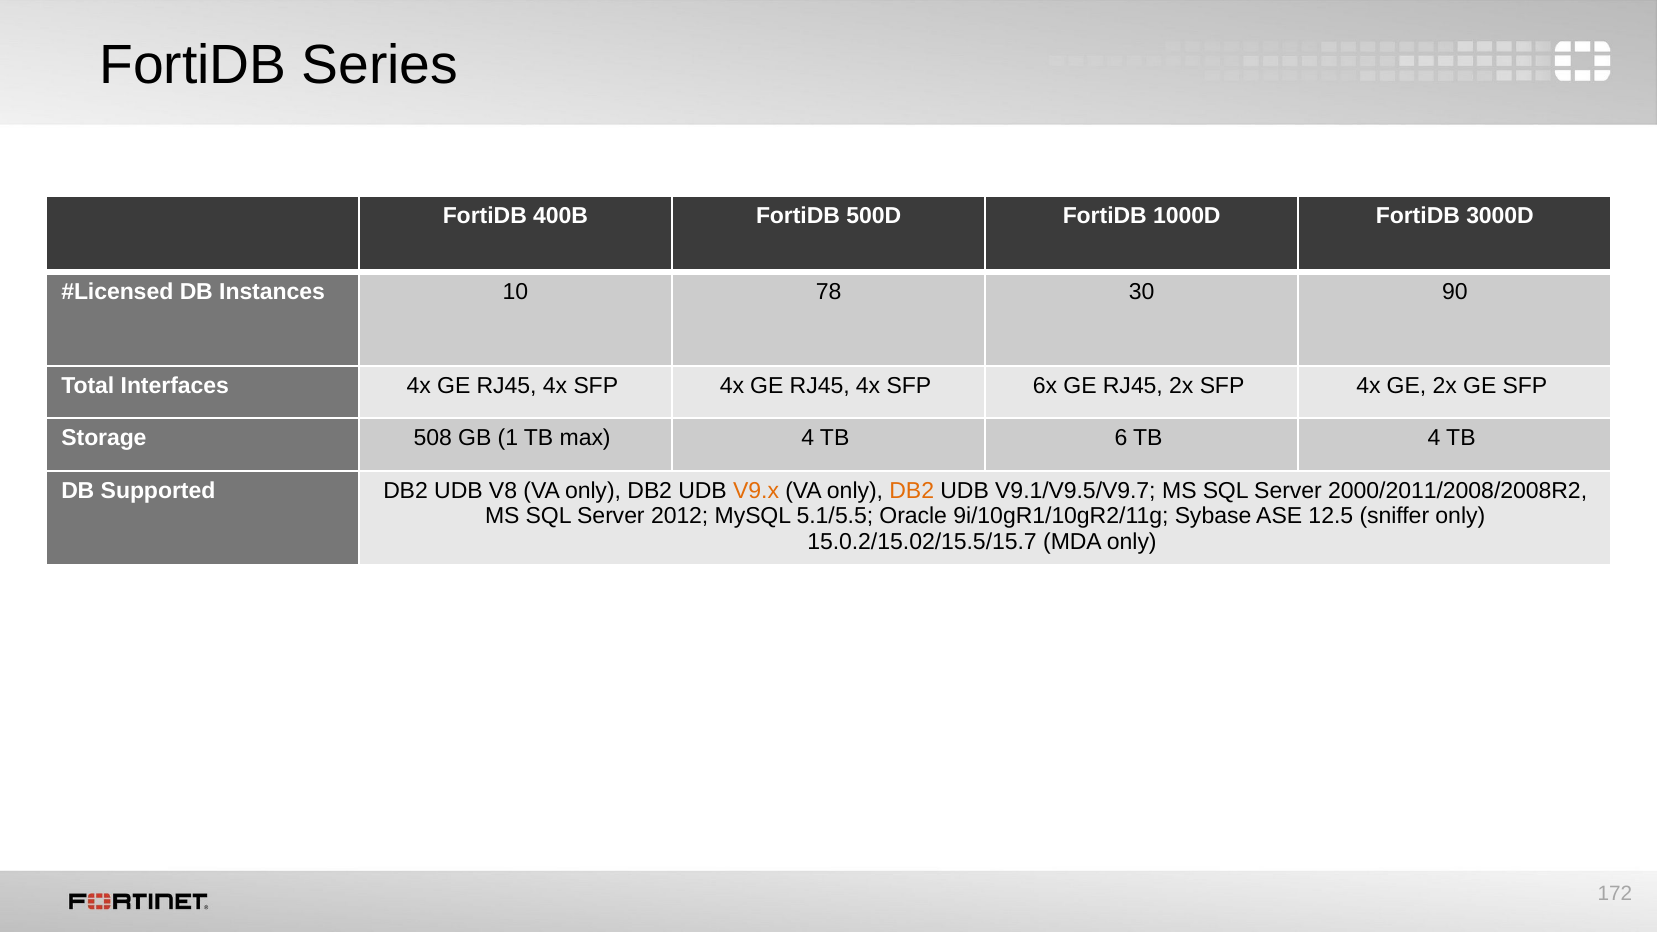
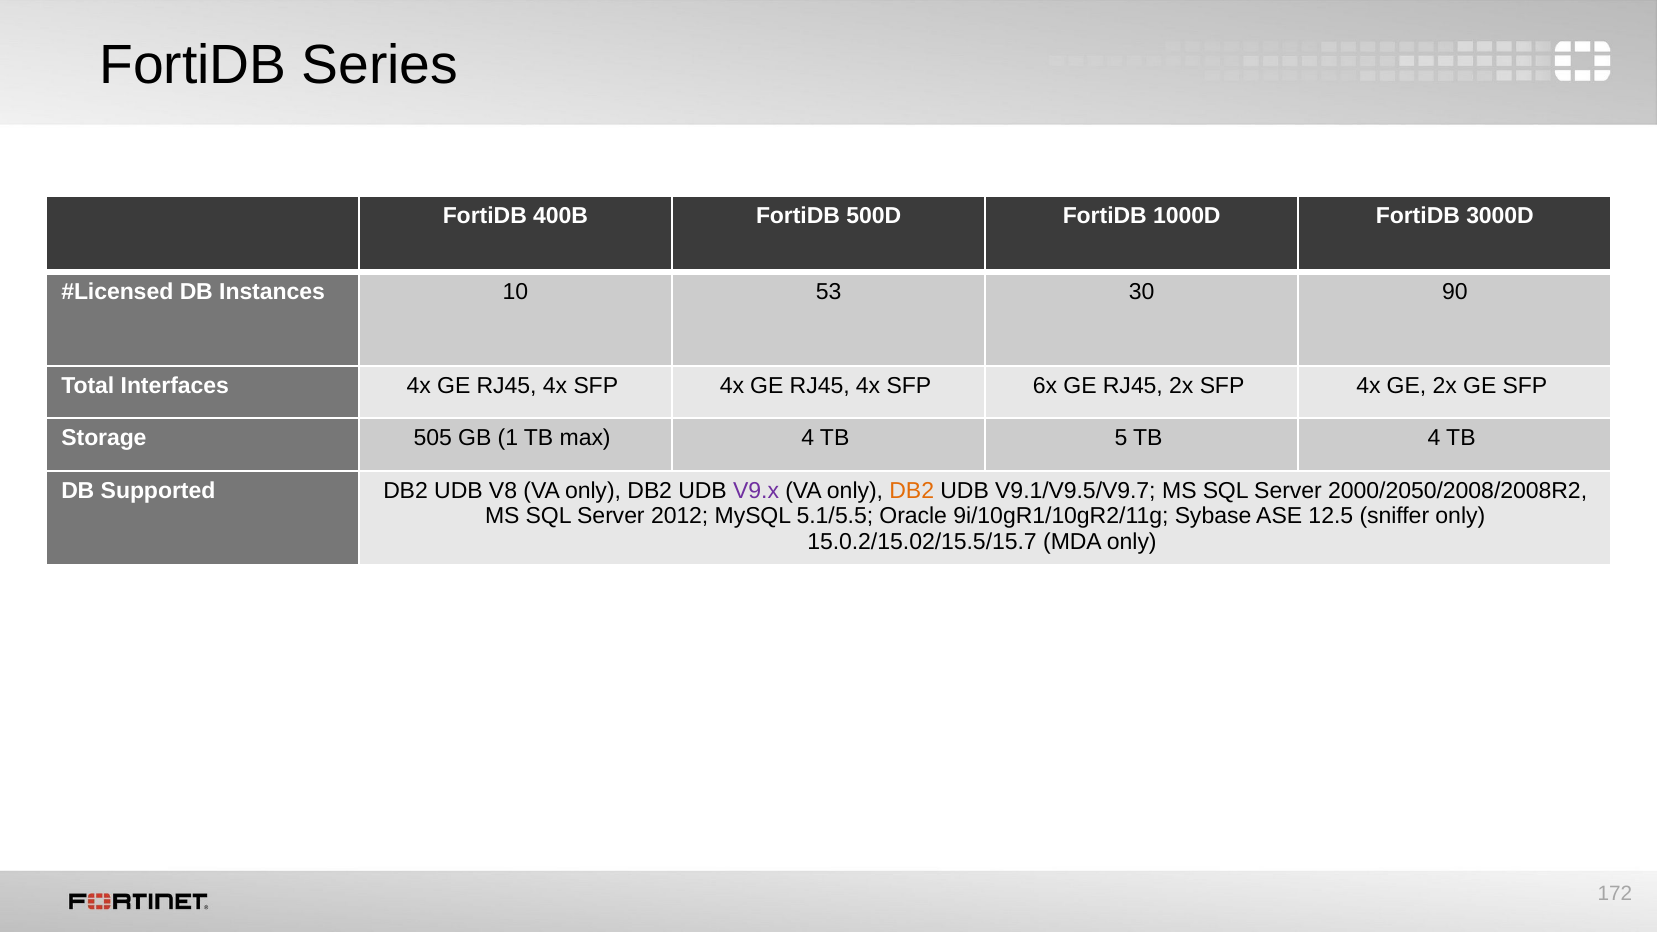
78: 78 -> 53 (829, 292)
508: 508 -> 505 (433, 438)
6: 6 -> 5 (1121, 438)
V9.x colour: orange -> purple (756, 491)
2000/2011/2008/2008R2: 2000/2011/2008/2008R2 -> 2000/2050/2008/2008R2 (1458, 491)
